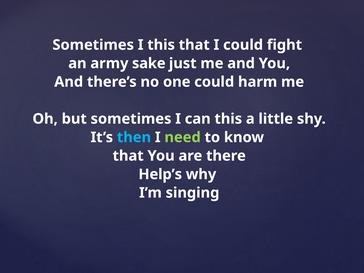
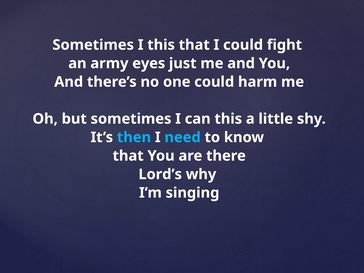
sake: sake -> eyes (149, 63)
need colour: light green -> light blue (183, 137)
Help’s: Help’s -> Lord’s (160, 174)
